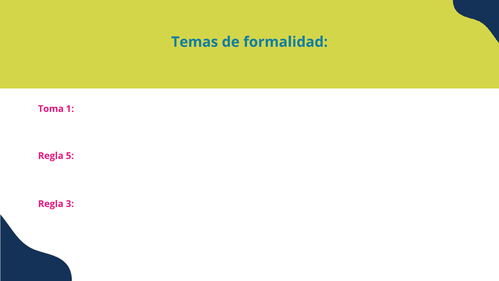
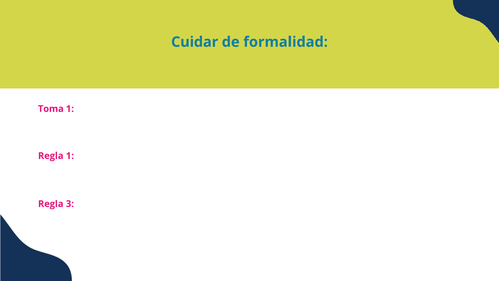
Temas: Temas -> Cuidar (195, 42)
Regla 5: 5 -> 1 (70, 156)
